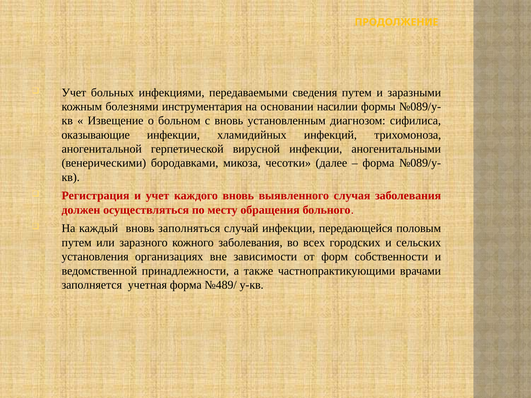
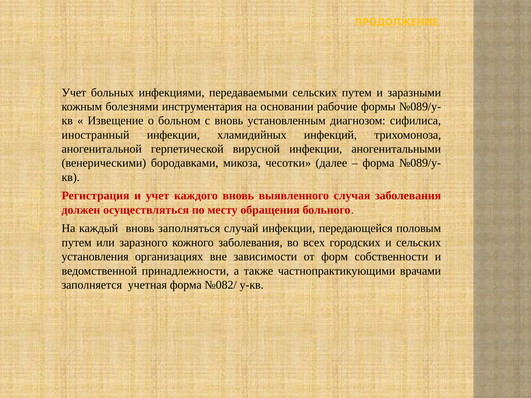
передаваемыми сведения: сведения -> сельских (315, 93)
насилии: насилии -> рабочие (337, 107)
оказывающие: оказывающие -> иностранный (96, 135)
№489/: №489/ -> №082/ (221, 285)
